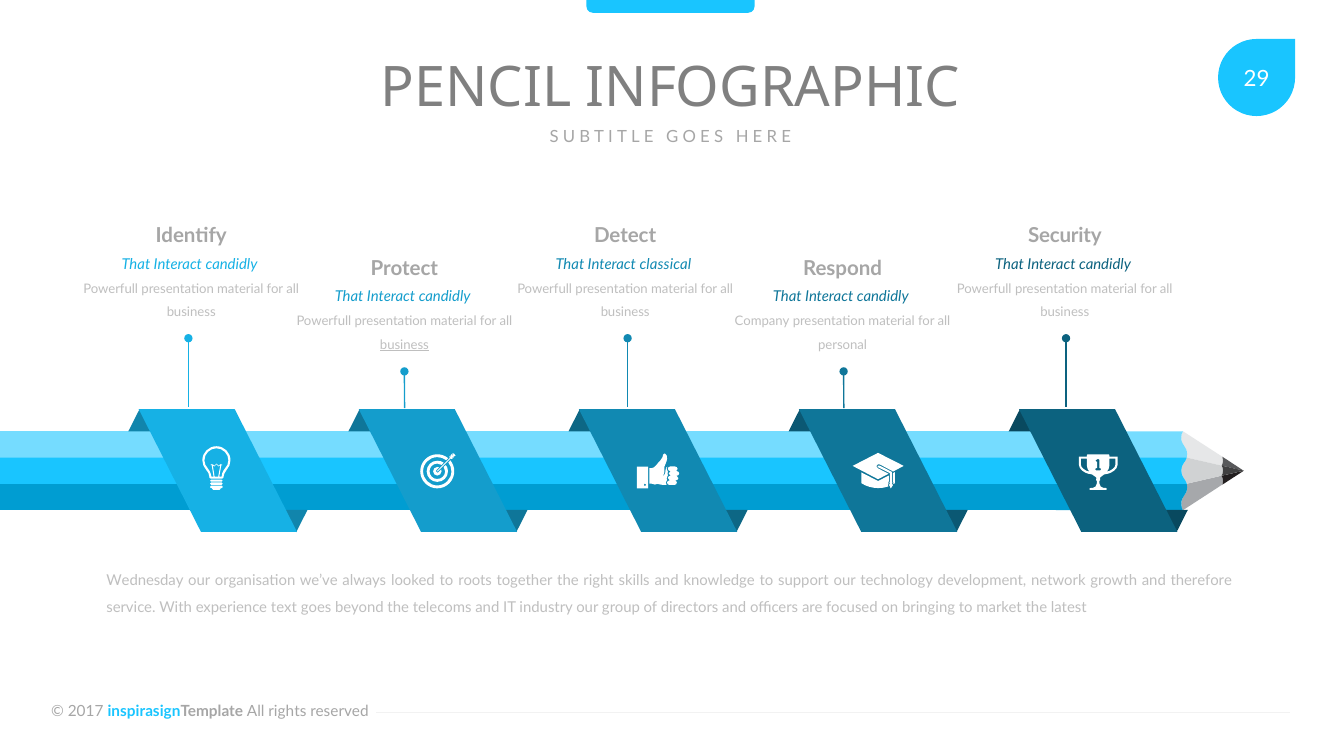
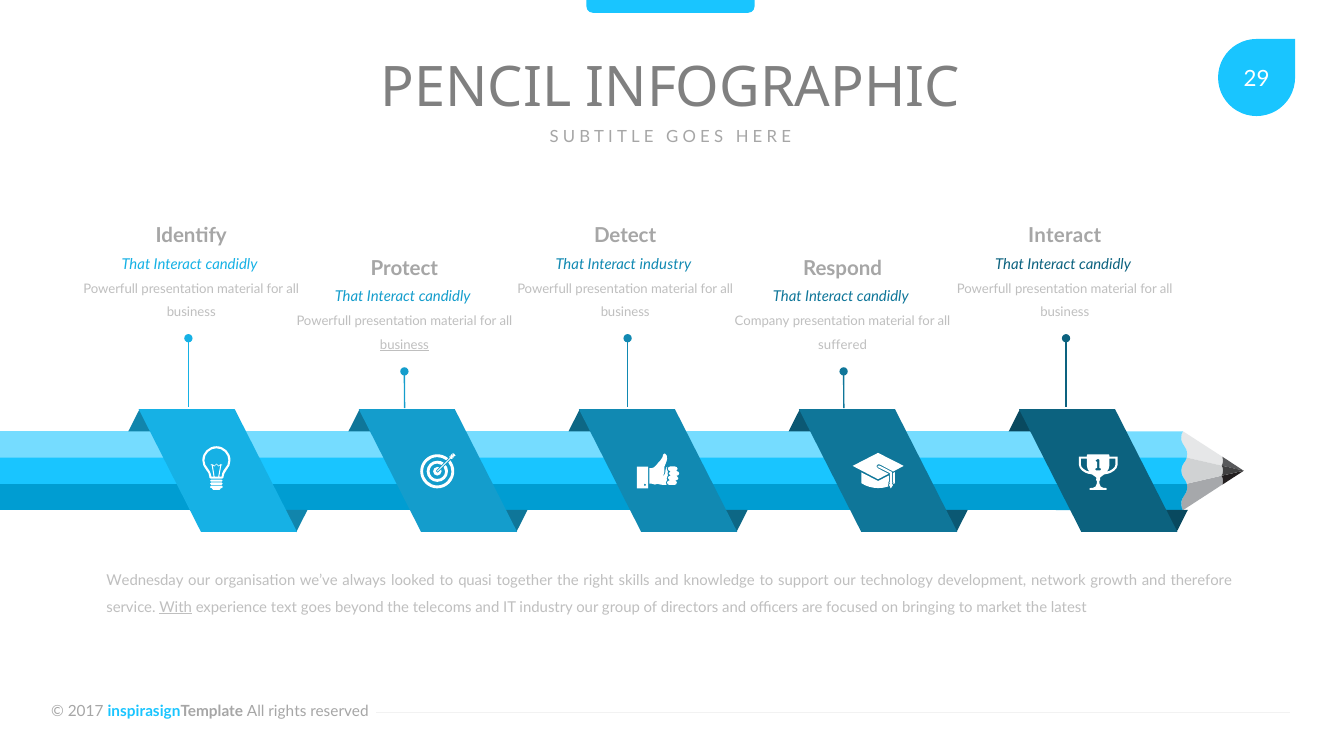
Security: Security -> Interact (1065, 235)
Interact classical: classical -> industry (665, 264)
personal: personal -> suffered (843, 345)
roots: roots -> quasi (475, 580)
With underline: none -> present (176, 607)
